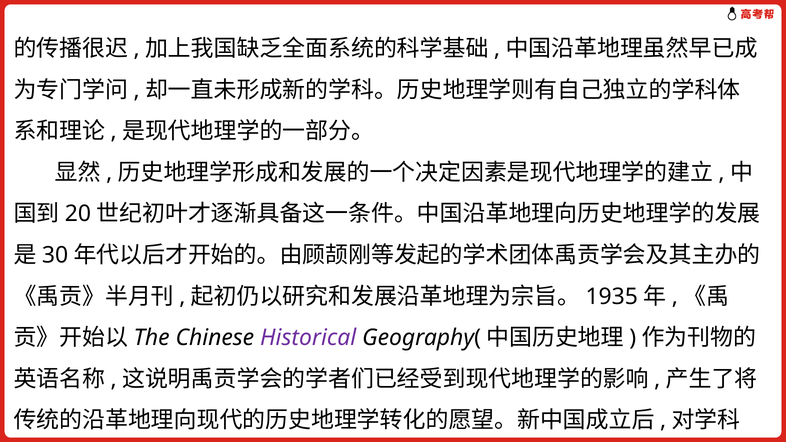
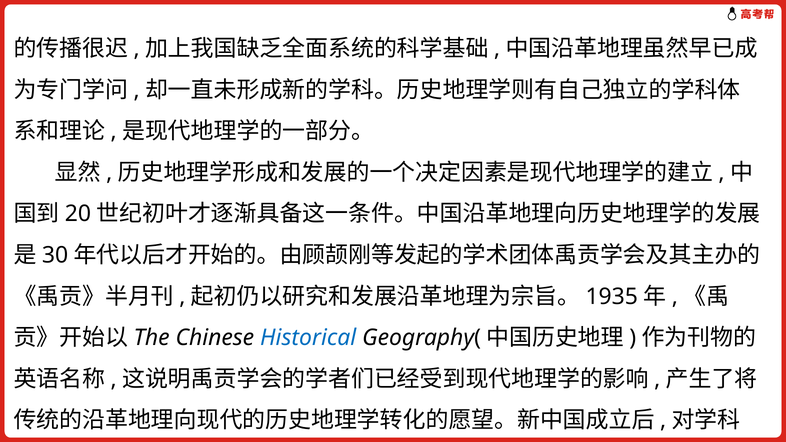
Historical colour: purple -> blue (308, 338)
